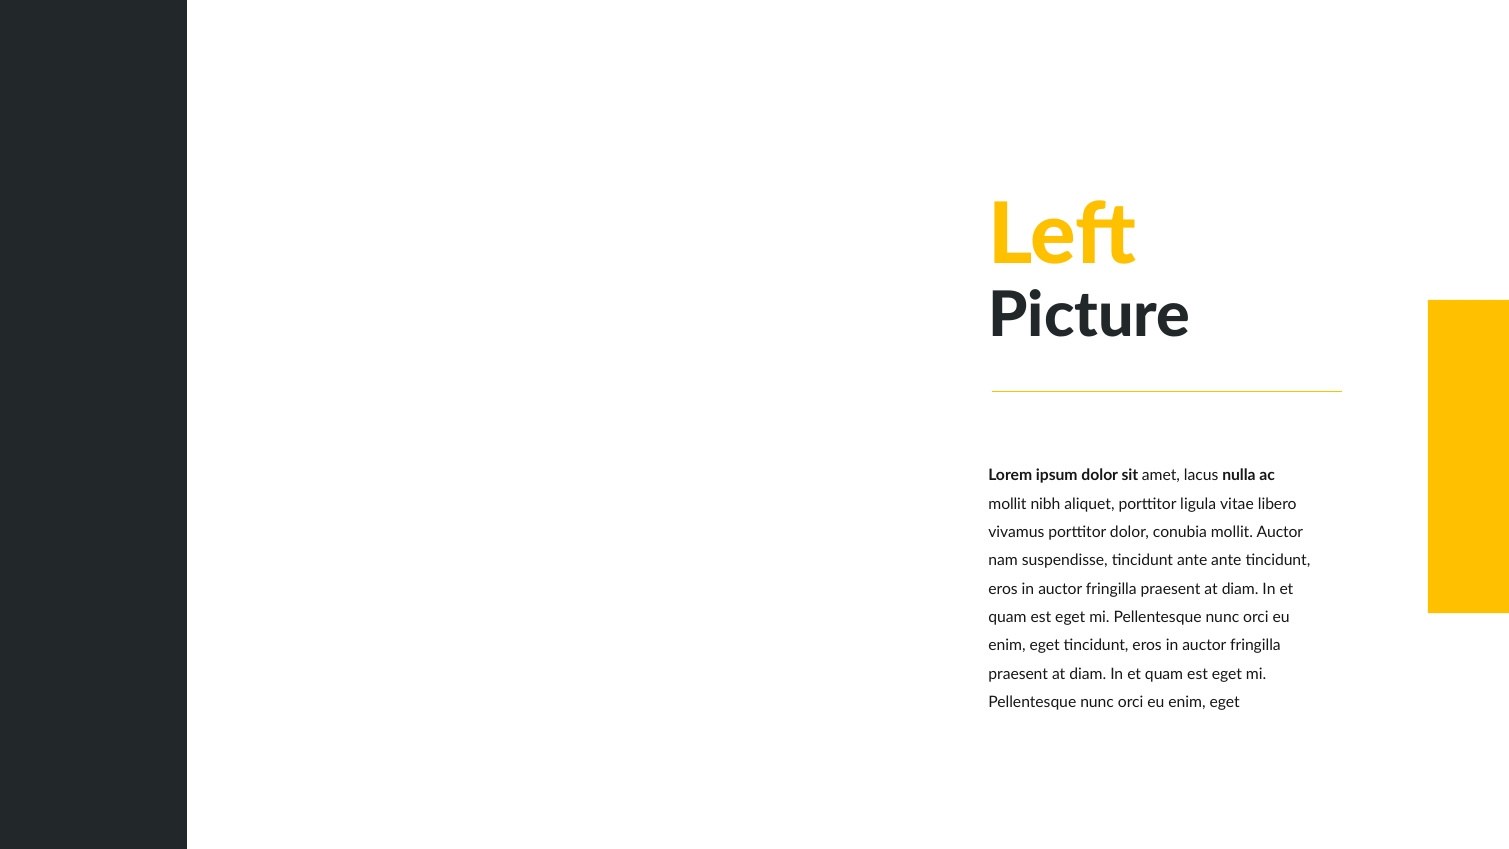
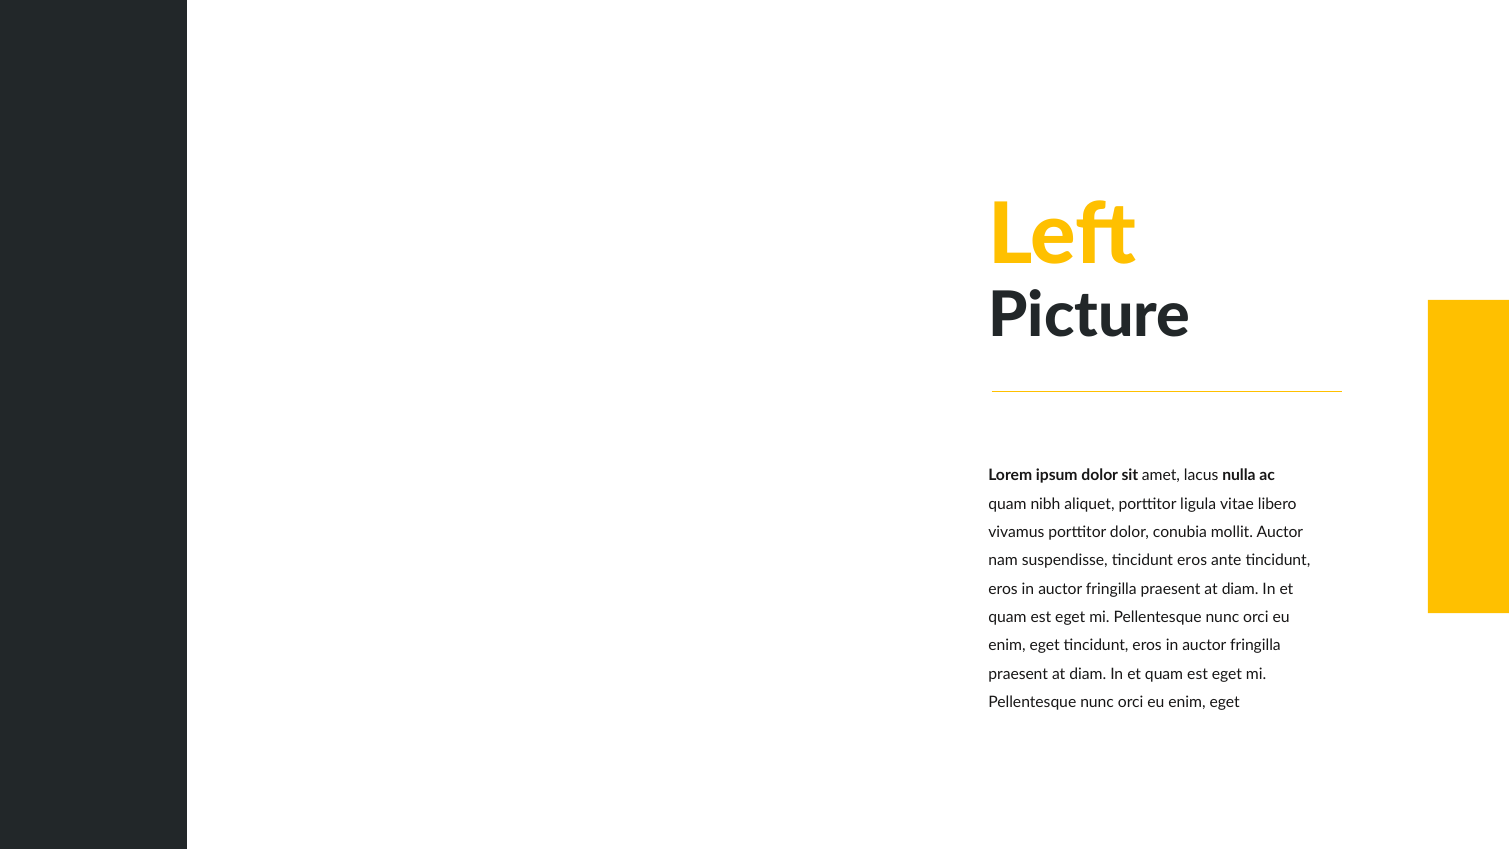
mollit: mollit -> quam (1007, 504)
suspendisse tincidunt ante: ante -> eros (1192, 560)
